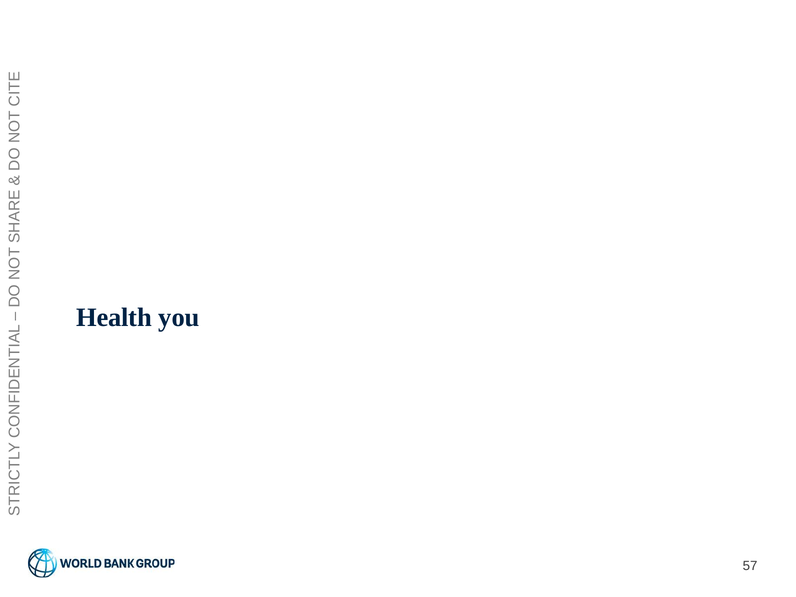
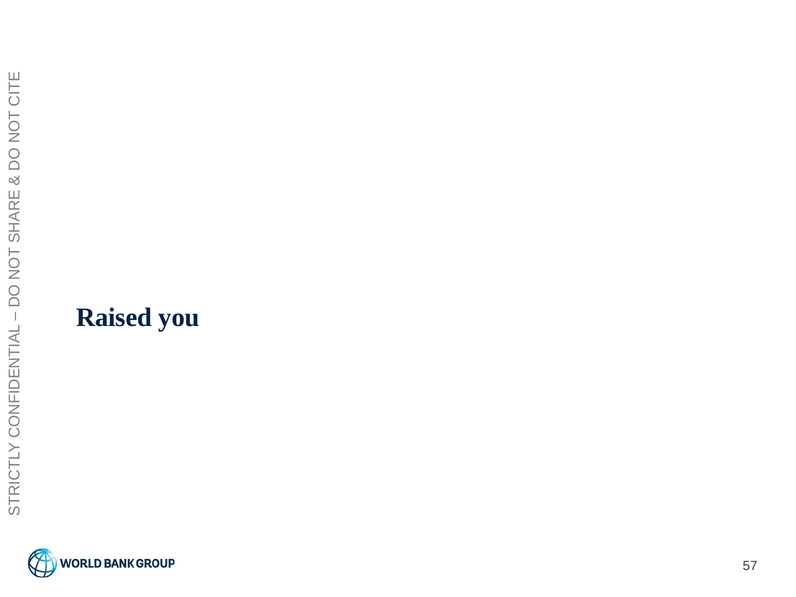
Health: Health -> Raised (114, 318)
